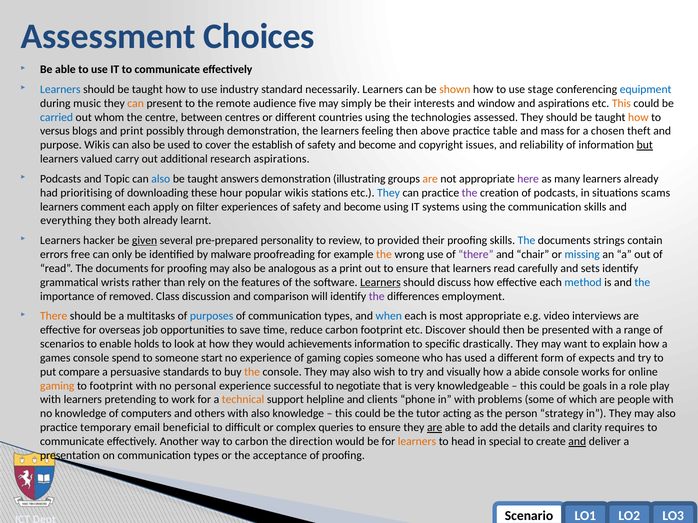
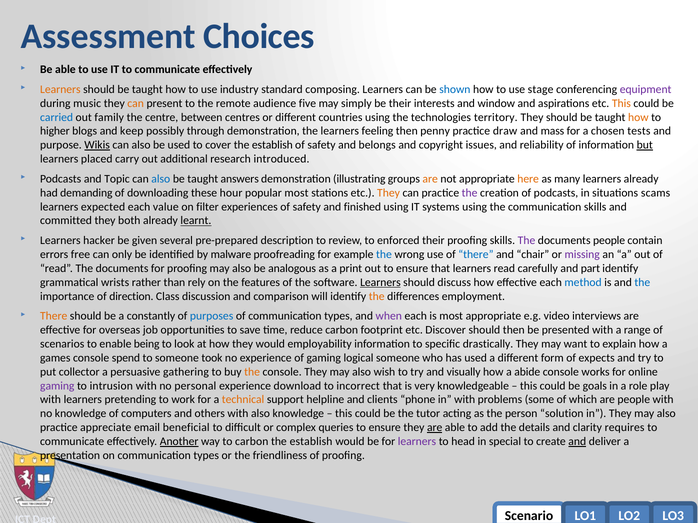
Learners colour: blue -> orange (60, 89)
necessarily: necessarily -> composing (333, 89)
shown colour: orange -> blue (455, 89)
equipment colour: blue -> purple (646, 89)
whom: whom -> family (109, 117)
assessed: assessed -> territory (496, 117)
versus: versus -> higher (55, 131)
and print: print -> keep (132, 131)
above: above -> penny (435, 131)
table: table -> draw (505, 131)
theft: theft -> tests (639, 131)
Wikis underline: none -> present (97, 145)
become: become -> belongs (377, 145)
valued: valued -> placed (97, 159)
research aspirations: aspirations -> introduced (282, 159)
here colour: purple -> orange (528, 179)
prioritising: prioritising -> demanding (86, 193)
popular wikis: wikis -> most (297, 193)
They colour: blue -> orange (389, 193)
comment: comment -> expected (103, 207)
apply: apply -> value (166, 207)
become: become -> finished (362, 207)
everything: everything -> committed (66, 221)
learnt underline: none -> present (196, 221)
given underline: present -> none (145, 241)
personality: personality -> description (287, 241)
provided: provided -> enforced (398, 241)
The colour: blue -> purple (526, 241)
documents strings: strings -> people (609, 241)
the colour: orange -> blue (384, 255)
there colour: purple -> blue (476, 255)
missing colour: blue -> purple (582, 255)
sets: sets -> part (590, 269)
removed: removed -> direction (131, 296)
the colour: purple -> orange (377, 296)
multitasks: multitasks -> constantly (151, 316)
when colour: blue -> purple (389, 316)
holds: holds -> being (147, 344)
achievements: achievements -> employability (320, 344)
start: start -> took (212, 358)
copies: copies -> logical (359, 358)
compare: compare -> collector (79, 372)
standards: standards -> gathering (186, 372)
gaming colour: orange -> purple (57, 386)
to footprint: footprint -> intrusion (111, 386)
successful: successful -> download (297, 386)
negotiate: negotiate -> incorrect (358, 386)
strategy: strategy -> solution (562, 414)
temporary: temporary -> appreciate (106, 428)
Another underline: none -> present (179, 442)
direction: direction -> establish (311, 442)
learners colour: orange -> purple (417, 442)
acceptance: acceptance -> friendliness (280, 456)
